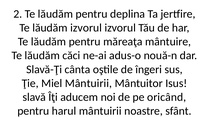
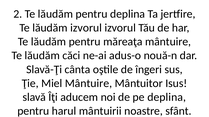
Miel Mântuirii: Mântuirii -> Mântuire (88, 84)
pe oricând: oricând -> deplina (167, 98)
